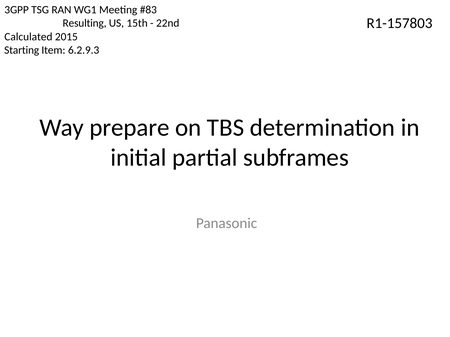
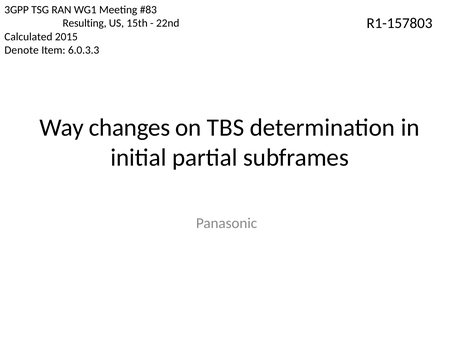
Starting: Starting -> Denote (22, 50)
6.2.9.3: 6.2.9.3 -> 6.0.3.3 (84, 50)
prepare: prepare -> changes (130, 128)
